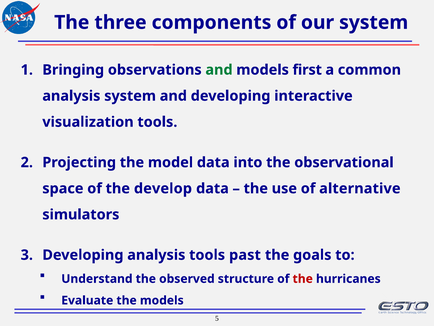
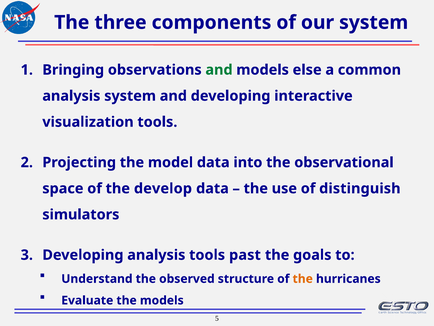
first: first -> else (307, 70)
alternative: alternative -> distinguish (360, 188)
the colour: red -> orange (303, 278)
